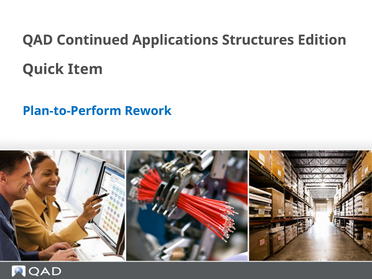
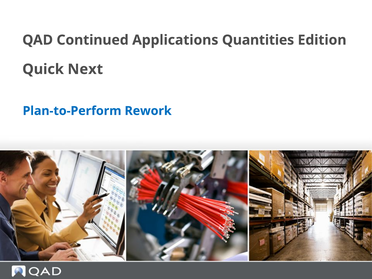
Structures: Structures -> Quantities (258, 40)
Item: Item -> Next (85, 69)
